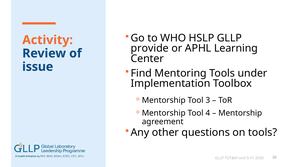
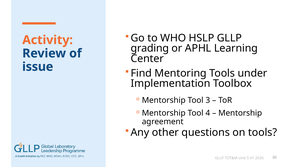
provide: provide -> grading (150, 48)
